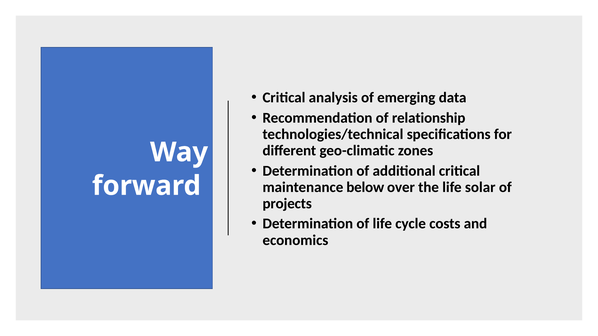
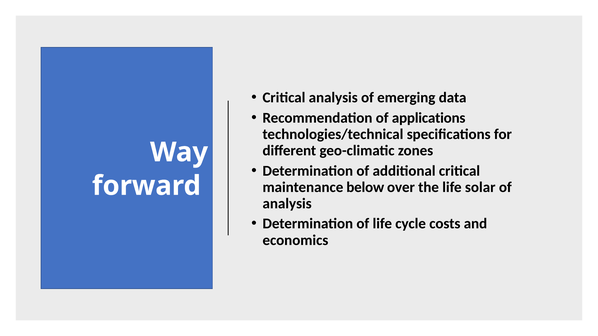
relationship: relationship -> applications (429, 118)
projects: projects -> analysis (287, 204)
